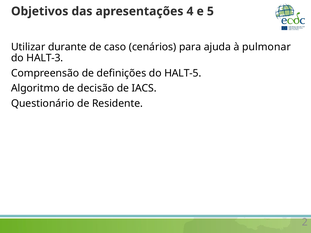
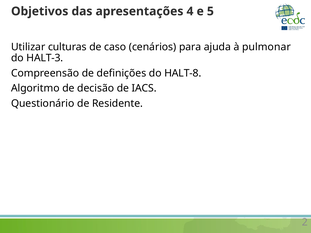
durante: durante -> culturas (67, 47)
HALT-5: HALT-5 -> HALT-8 (183, 73)
